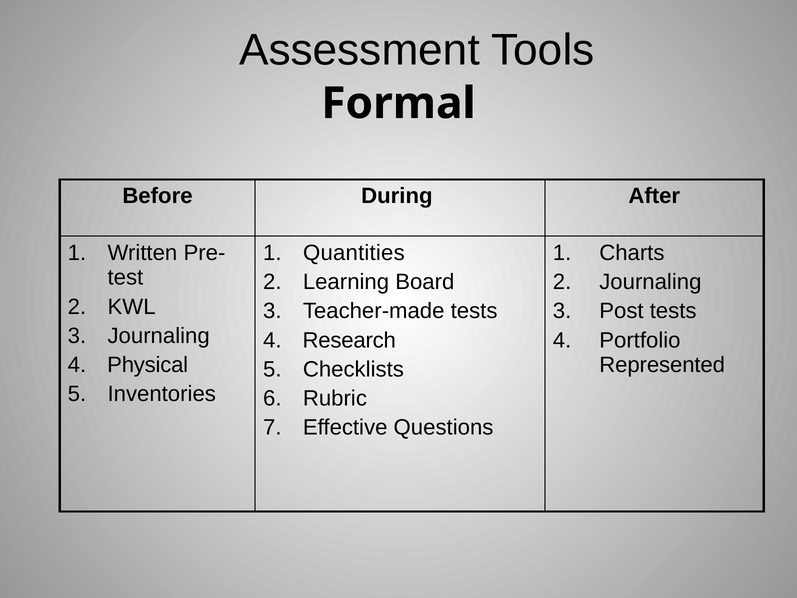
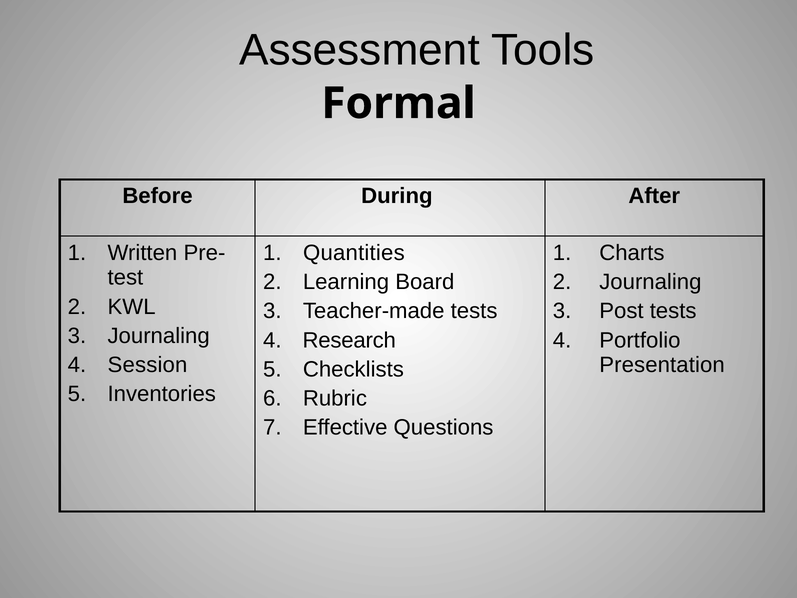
Physical: Physical -> Session (147, 365)
Represented: Represented -> Presentation (662, 365)
